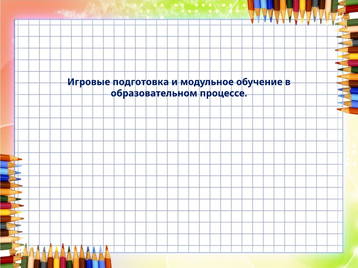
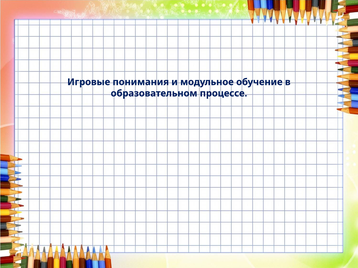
подготовка: подготовка -> понимания (141, 82)
